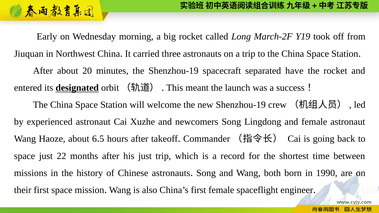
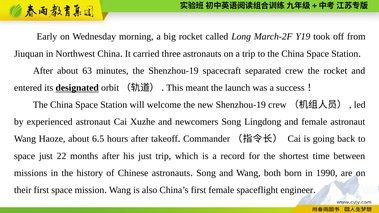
20: 20 -> 63 (87, 71)
separated have: have -> crew (294, 71)
